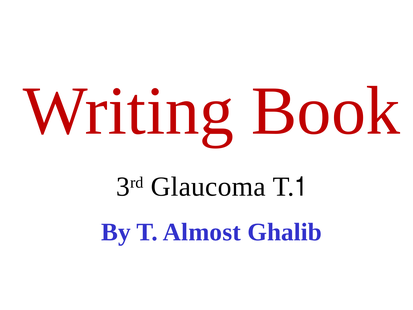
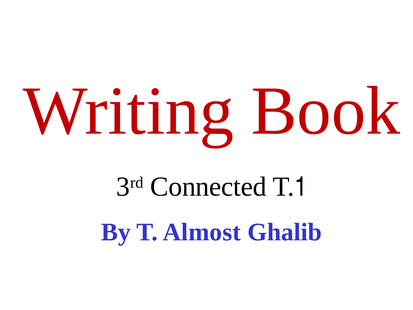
Glaucoma: Glaucoma -> Connected (208, 187)
